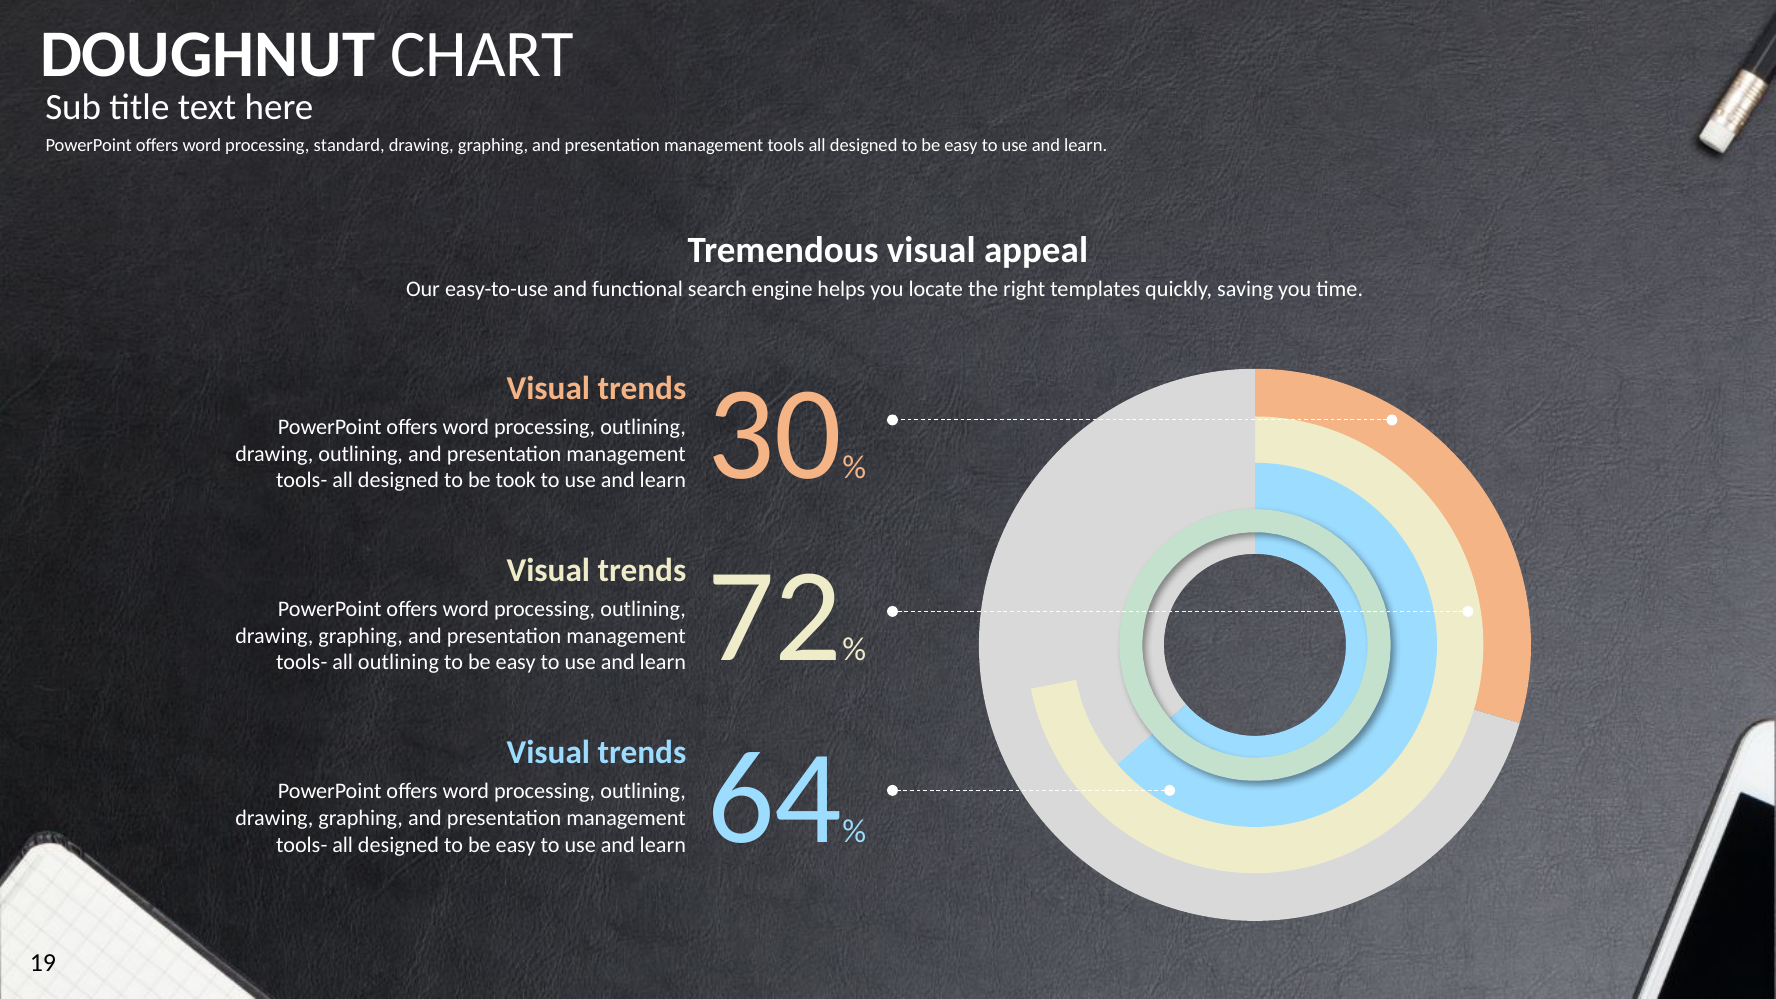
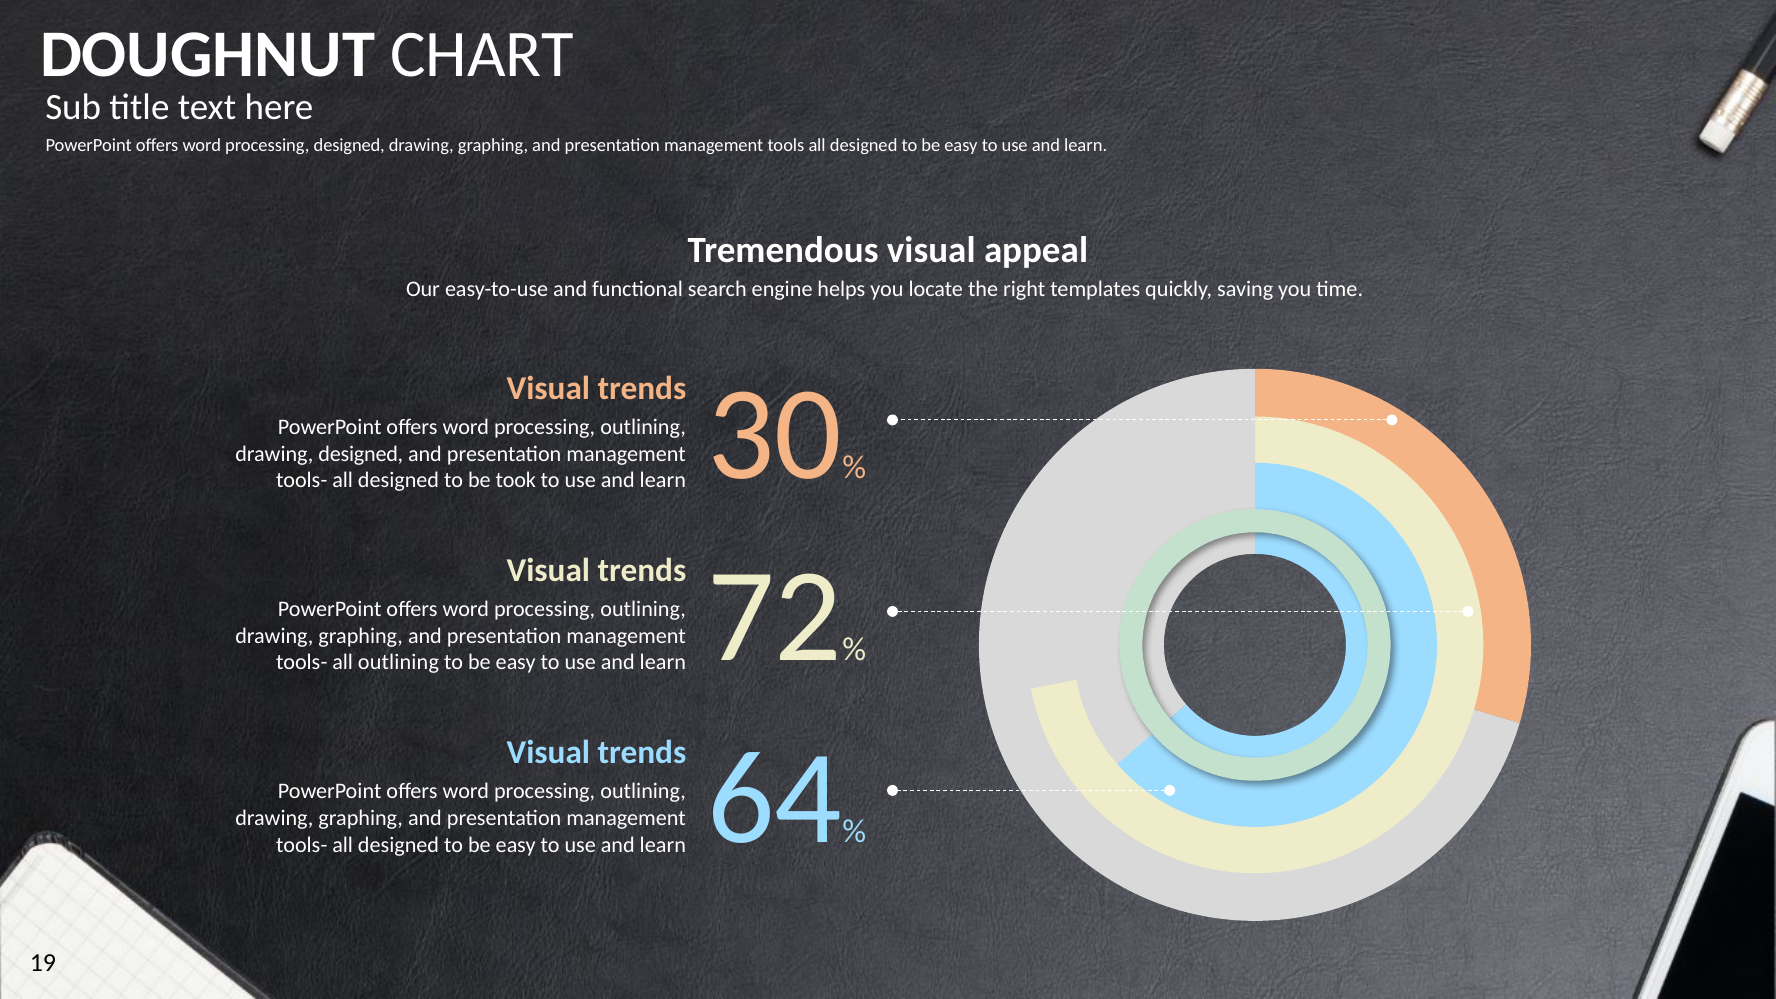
processing standard: standard -> designed (349, 146)
drawing outlining: outlining -> designed (361, 454)
